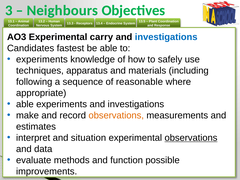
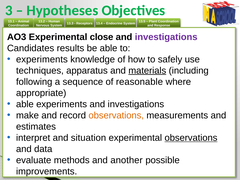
Neighbours: Neighbours -> Hypotheses (62, 10)
carry: carry -> close (102, 37)
investigations colour: blue -> purple (166, 37)
fastest: fastest -> results (70, 48)
materials underline: none -> present (147, 71)
function: function -> another (127, 160)
